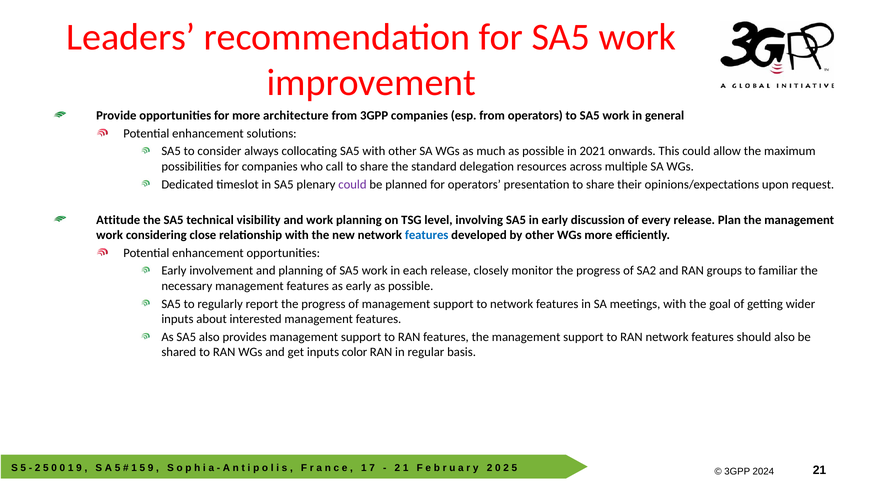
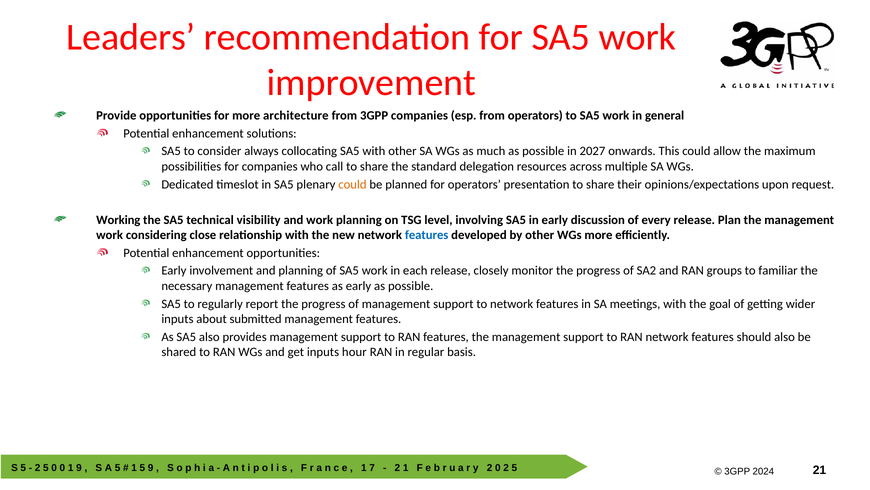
2021: 2021 -> 2027 (592, 151)
could colour: purple -> orange (352, 184)
Attitude: Attitude -> Working (118, 220)
interested: interested -> submitted (256, 319)
color: color -> hour (354, 352)
